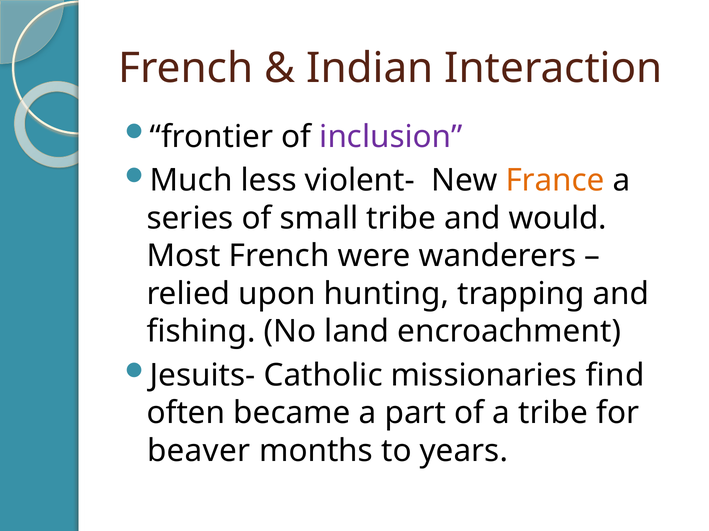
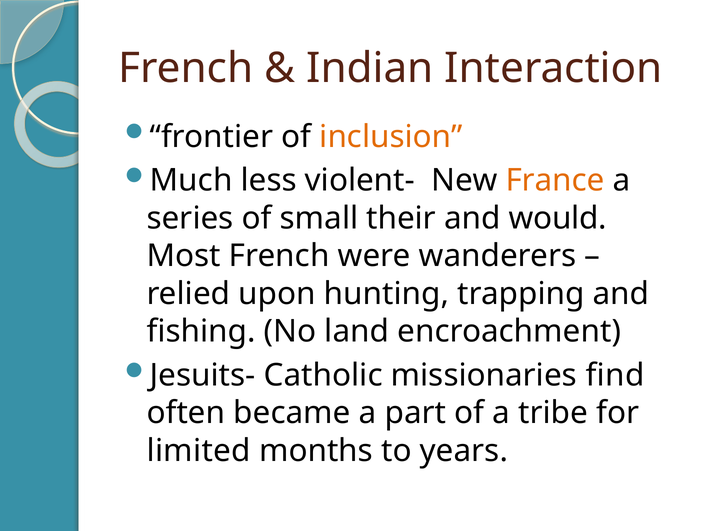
inclusion colour: purple -> orange (391, 137)
small tribe: tribe -> their (401, 219)
beaver: beaver -> limited (199, 452)
